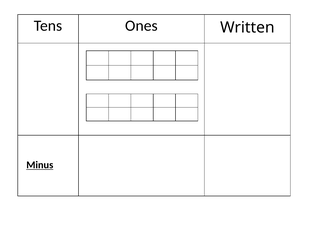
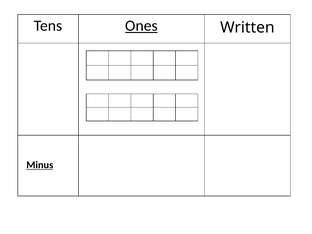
Ones underline: none -> present (141, 26)
